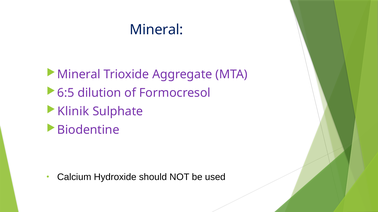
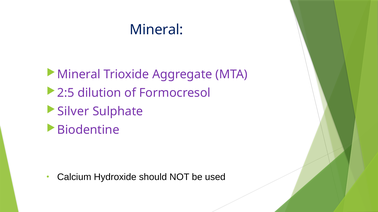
6:5: 6:5 -> 2:5 (66, 93)
Klinik: Klinik -> Silver (73, 112)
